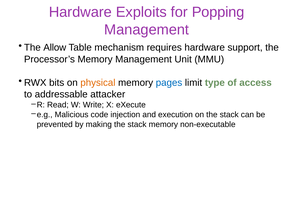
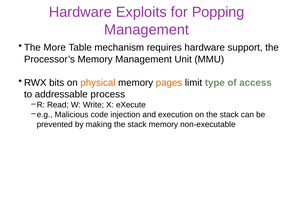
Allow: Allow -> More (55, 47)
pages colour: blue -> orange (169, 82)
attacker: attacker -> process (108, 94)
